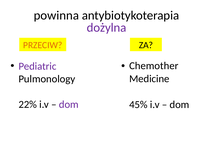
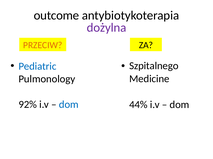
powinna: powinna -> outcome (56, 16)
Pediatric colour: purple -> blue (37, 67)
Chemother: Chemother -> Szpitalnego (154, 66)
22%: 22% -> 92% (28, 105)
dom colour: purple -> blue (69, 105)
45%: 45% -> 44% (138, 105)
